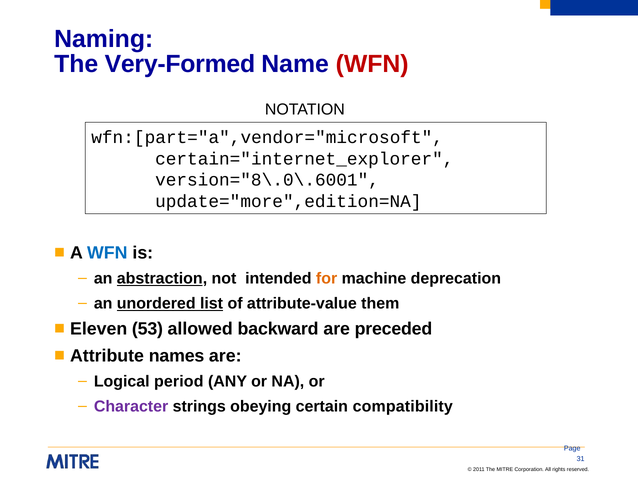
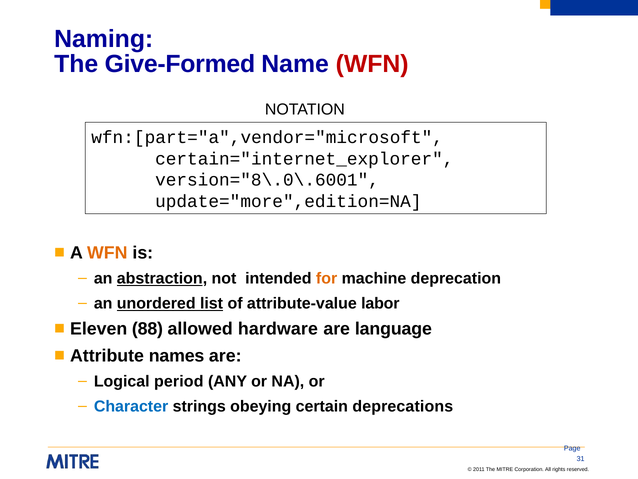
Very-Formed: Very-Formed -> Give-Formed (180, 64)
WFN colour: blue -> orange (107, 253)
them: them -> labor (380, 303)
53: 53 -> 88 (147, 329)
backward: backward -> hardware (278, 329)
preceded: preceded -> language (393, 329)
Character colour: purple -> blue (131, 406)
compatibility: compatibility -> deprecations (403, 406)
